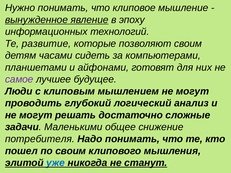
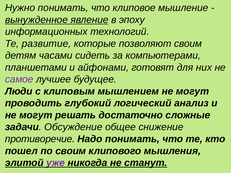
Маленькими: Маленькими -> Обсуждение (73, 127)
потребителя: потребителя -> противоречие (40, 139)
уже colour: blue -> purple (56, 163)
